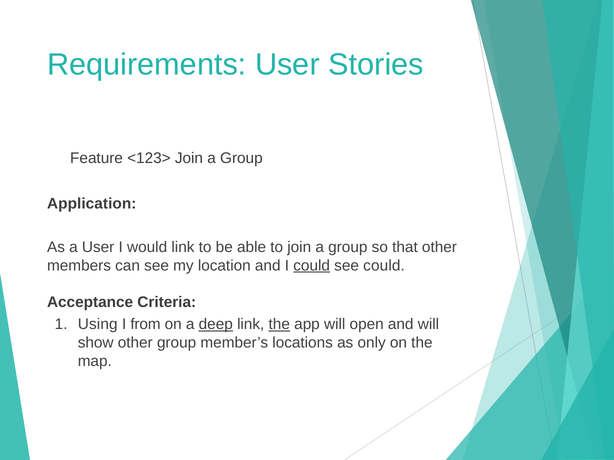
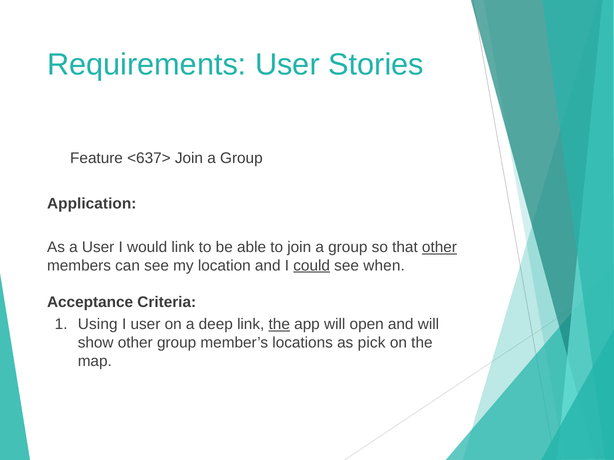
<123>: <123> -> <637> (149, 158)
other underline: none -> present (439, 247)
see could: could -> when (384, 266)
I from: from -> user (145, 325)
deep underline: present -> none (216, 325)
only: only -> pick (372, 343)
